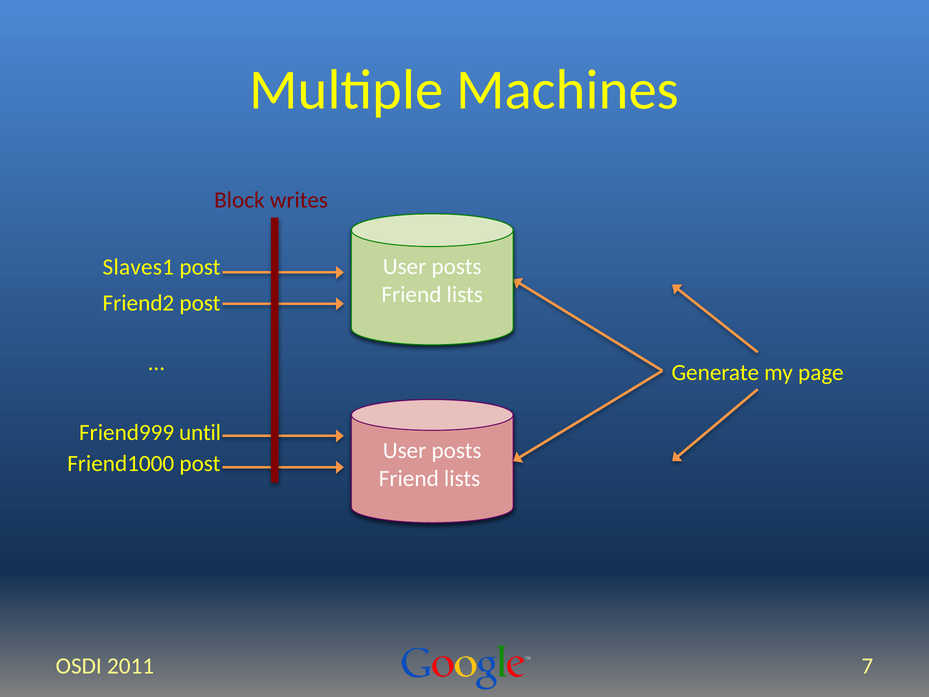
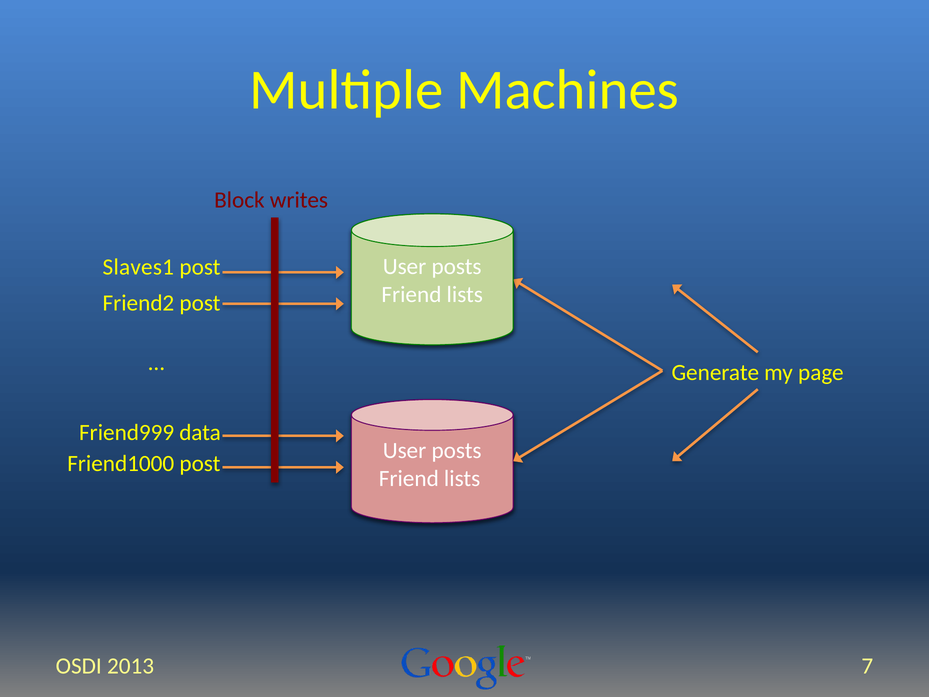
until: until -> data (200, 432)
2011: 2011 -> 2013 (131, 666)
